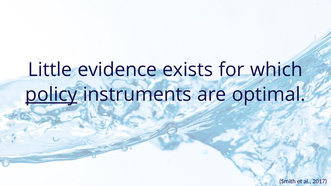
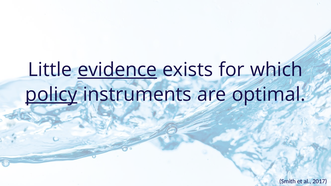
evidence underline: none -> present (117, 69)
